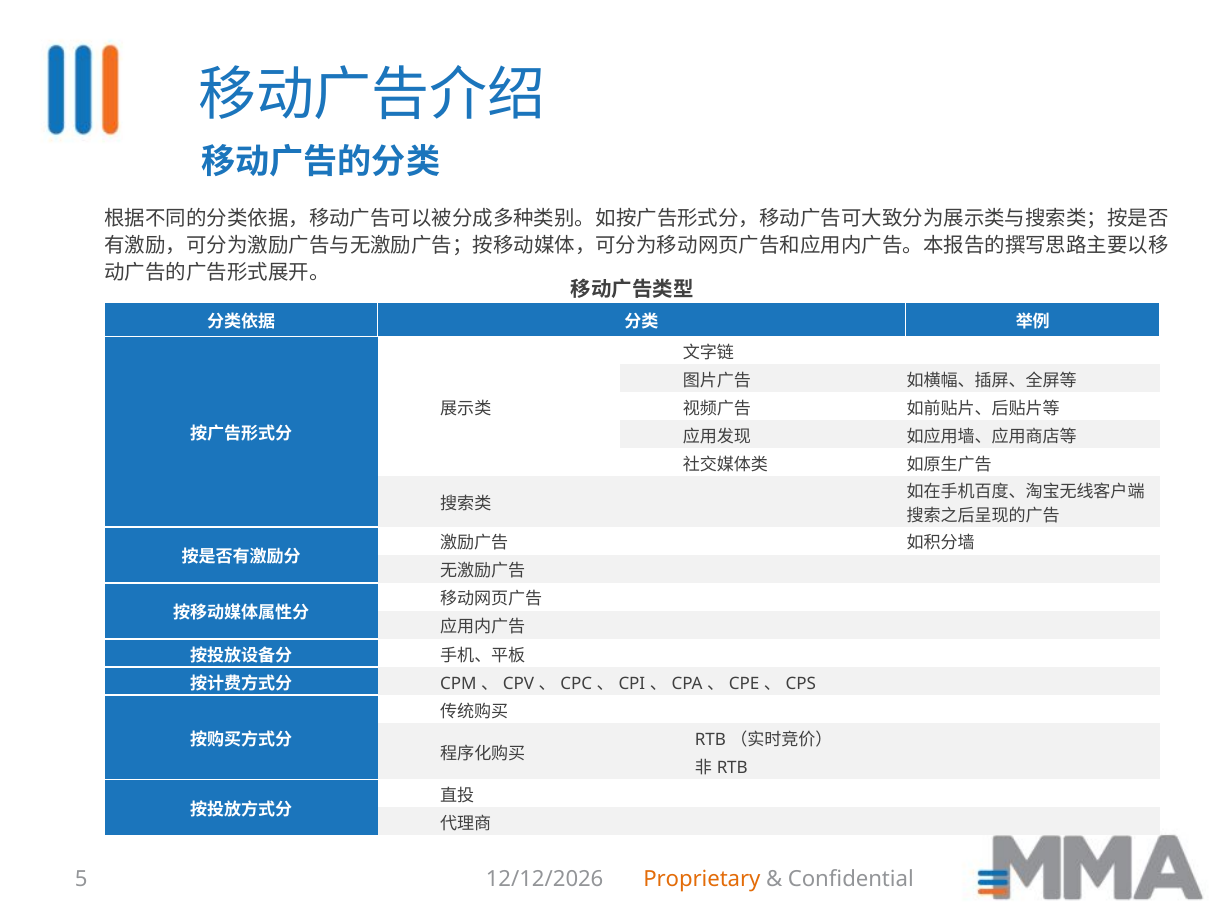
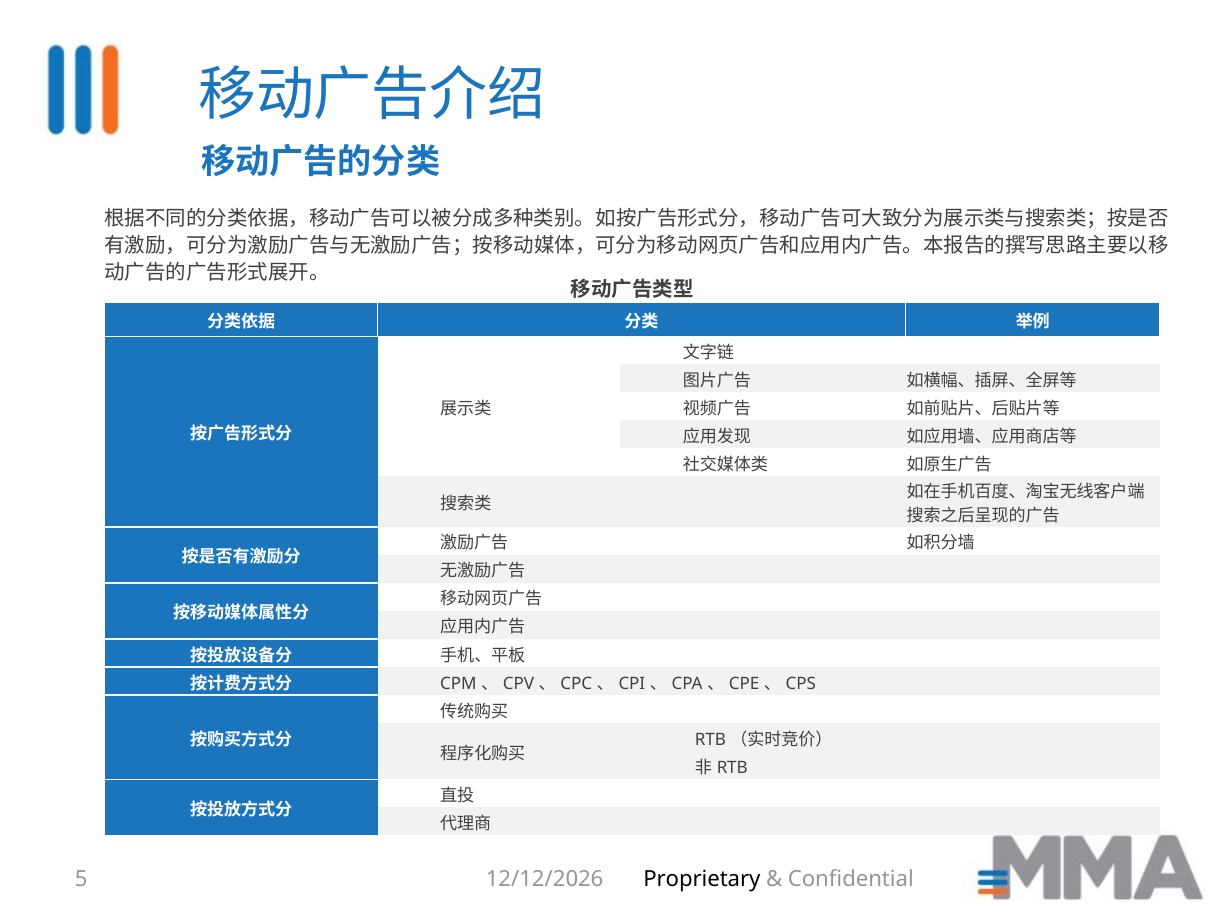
Proprietary colour: orange -> black (702, 880)
